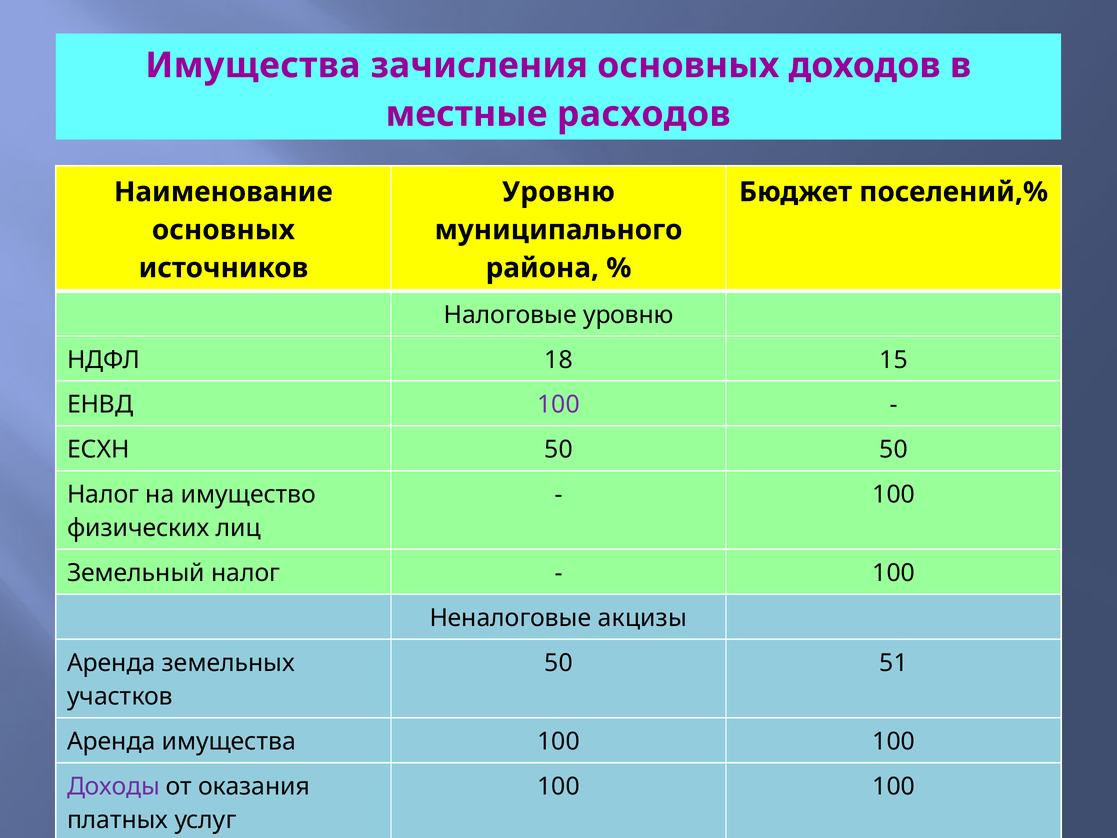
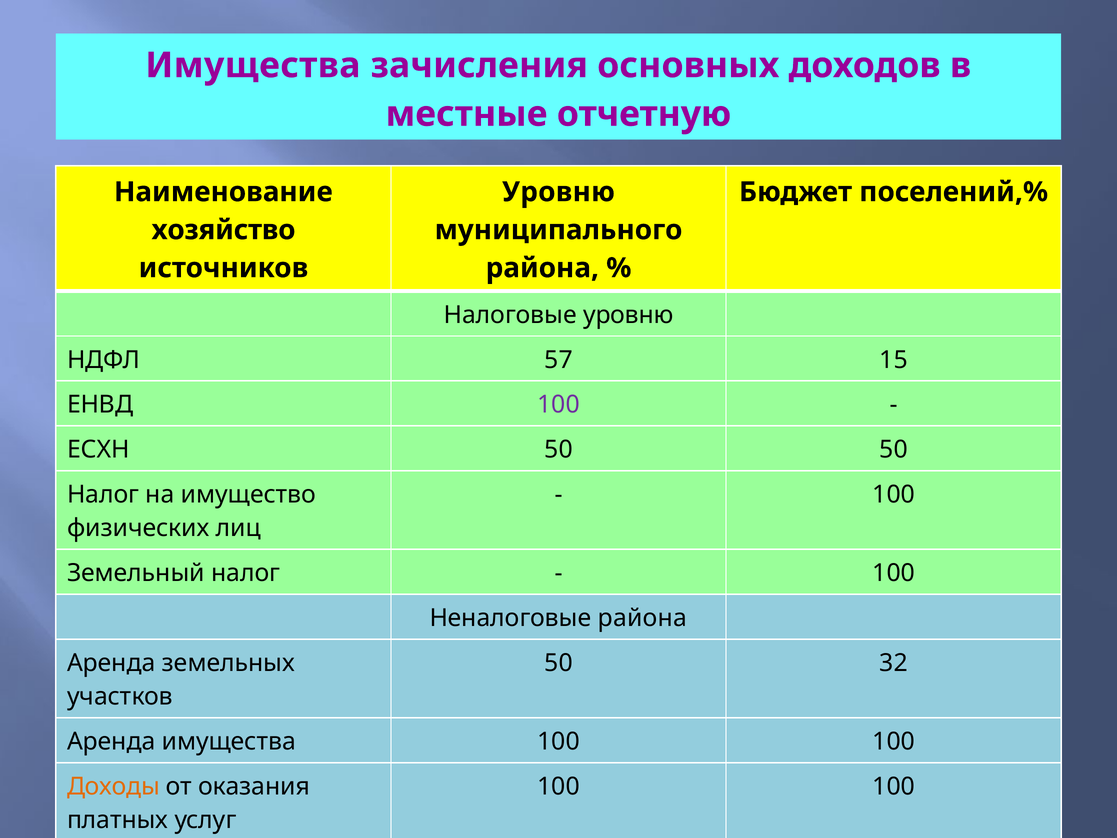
расходов: расходов -> отчетную (644, 114)
основных: основных -> хозяйство (224, 230)
18: 18 -> 57 (559, 360)
Неналоговые акцизы: акцизы -> района (642, 618)
51: 51 -> 32 (894, 663)
Доходы colour: purple -> orange (113, 786)
